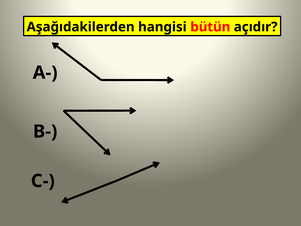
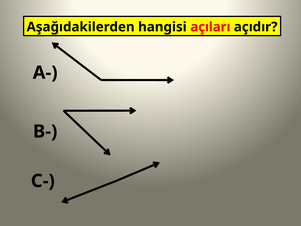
bütün: bütün -> açıları (210, 27)
